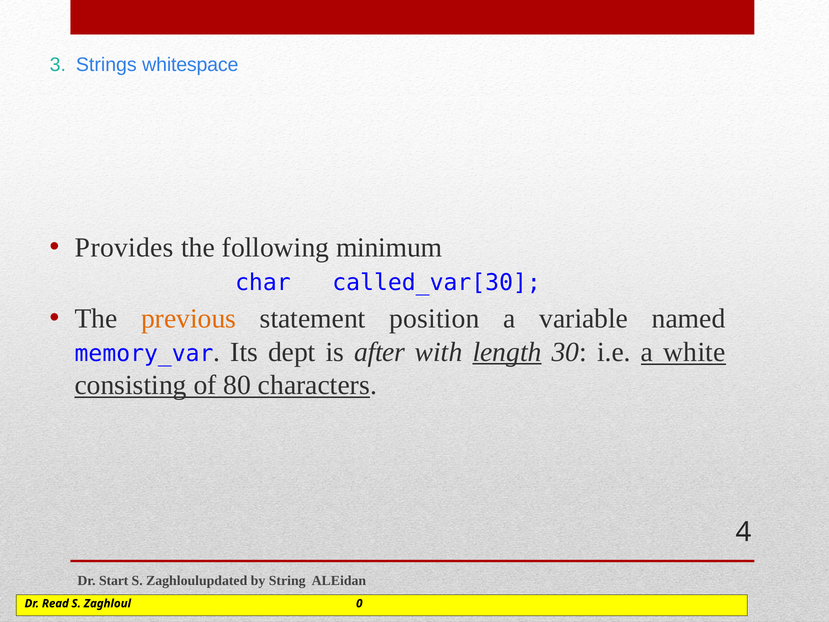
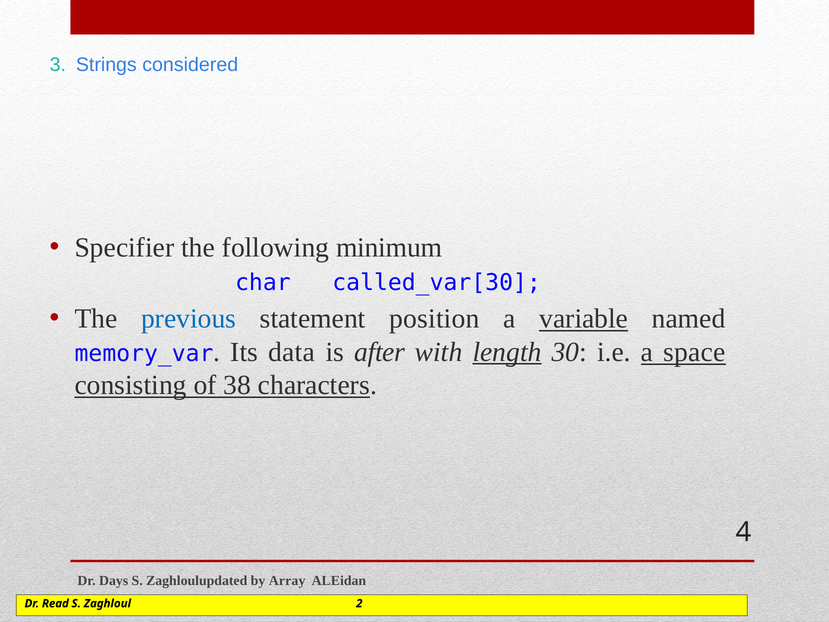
whitespace: whitespace -> considered (190, 65)
Provides: Provides -> Specifier (124, 248)
previous colour: orange -> blue (189, 319)
variable underline: none -> present (584, 319)
dept: dept -> data (292, 352)
white: white -> space (694, 352)
80: 80 -> 38 (237, 385)
Start: Start -> Days (114, 580)
String: String -> Array (287, 580)
0: 0 -> 2 (359, 603)
